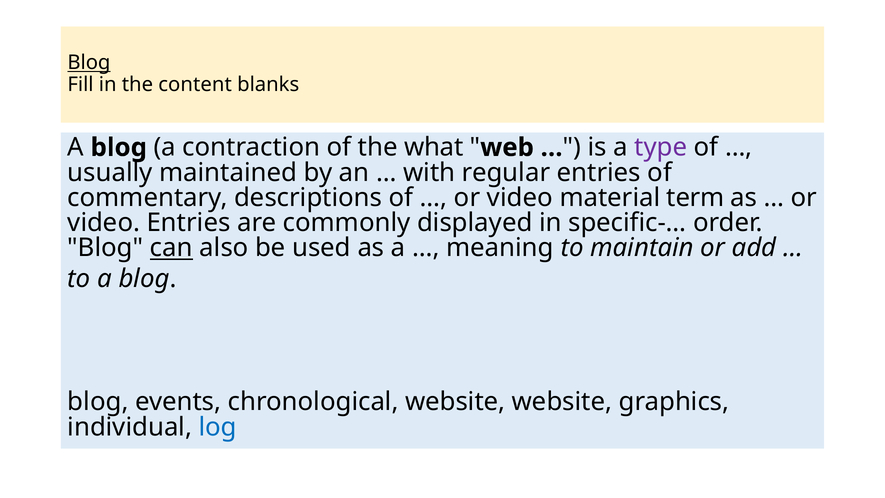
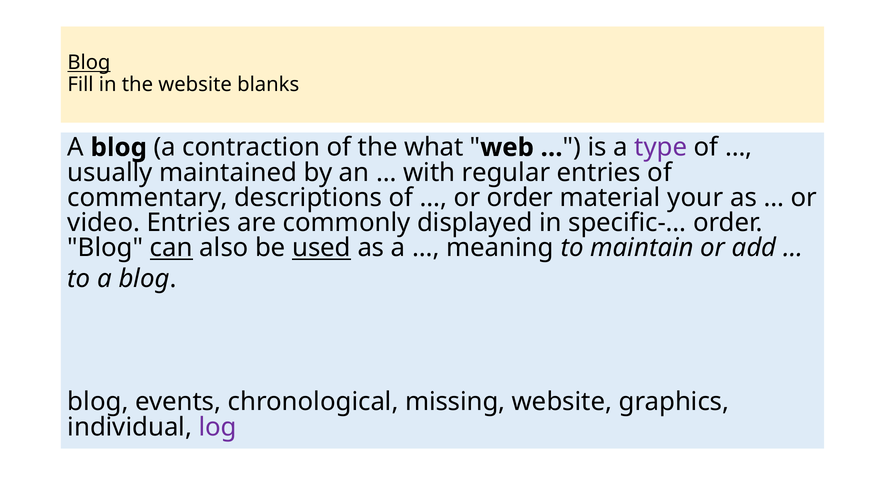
the content: content -> website (195, 84)
video: video -> order (520, 198)
term: term -> your (695, 198)
used underline: none -> present (321, 248)
chronological website: website -> missing (455, 402)
log colour: blue -> purple (218, 427)
